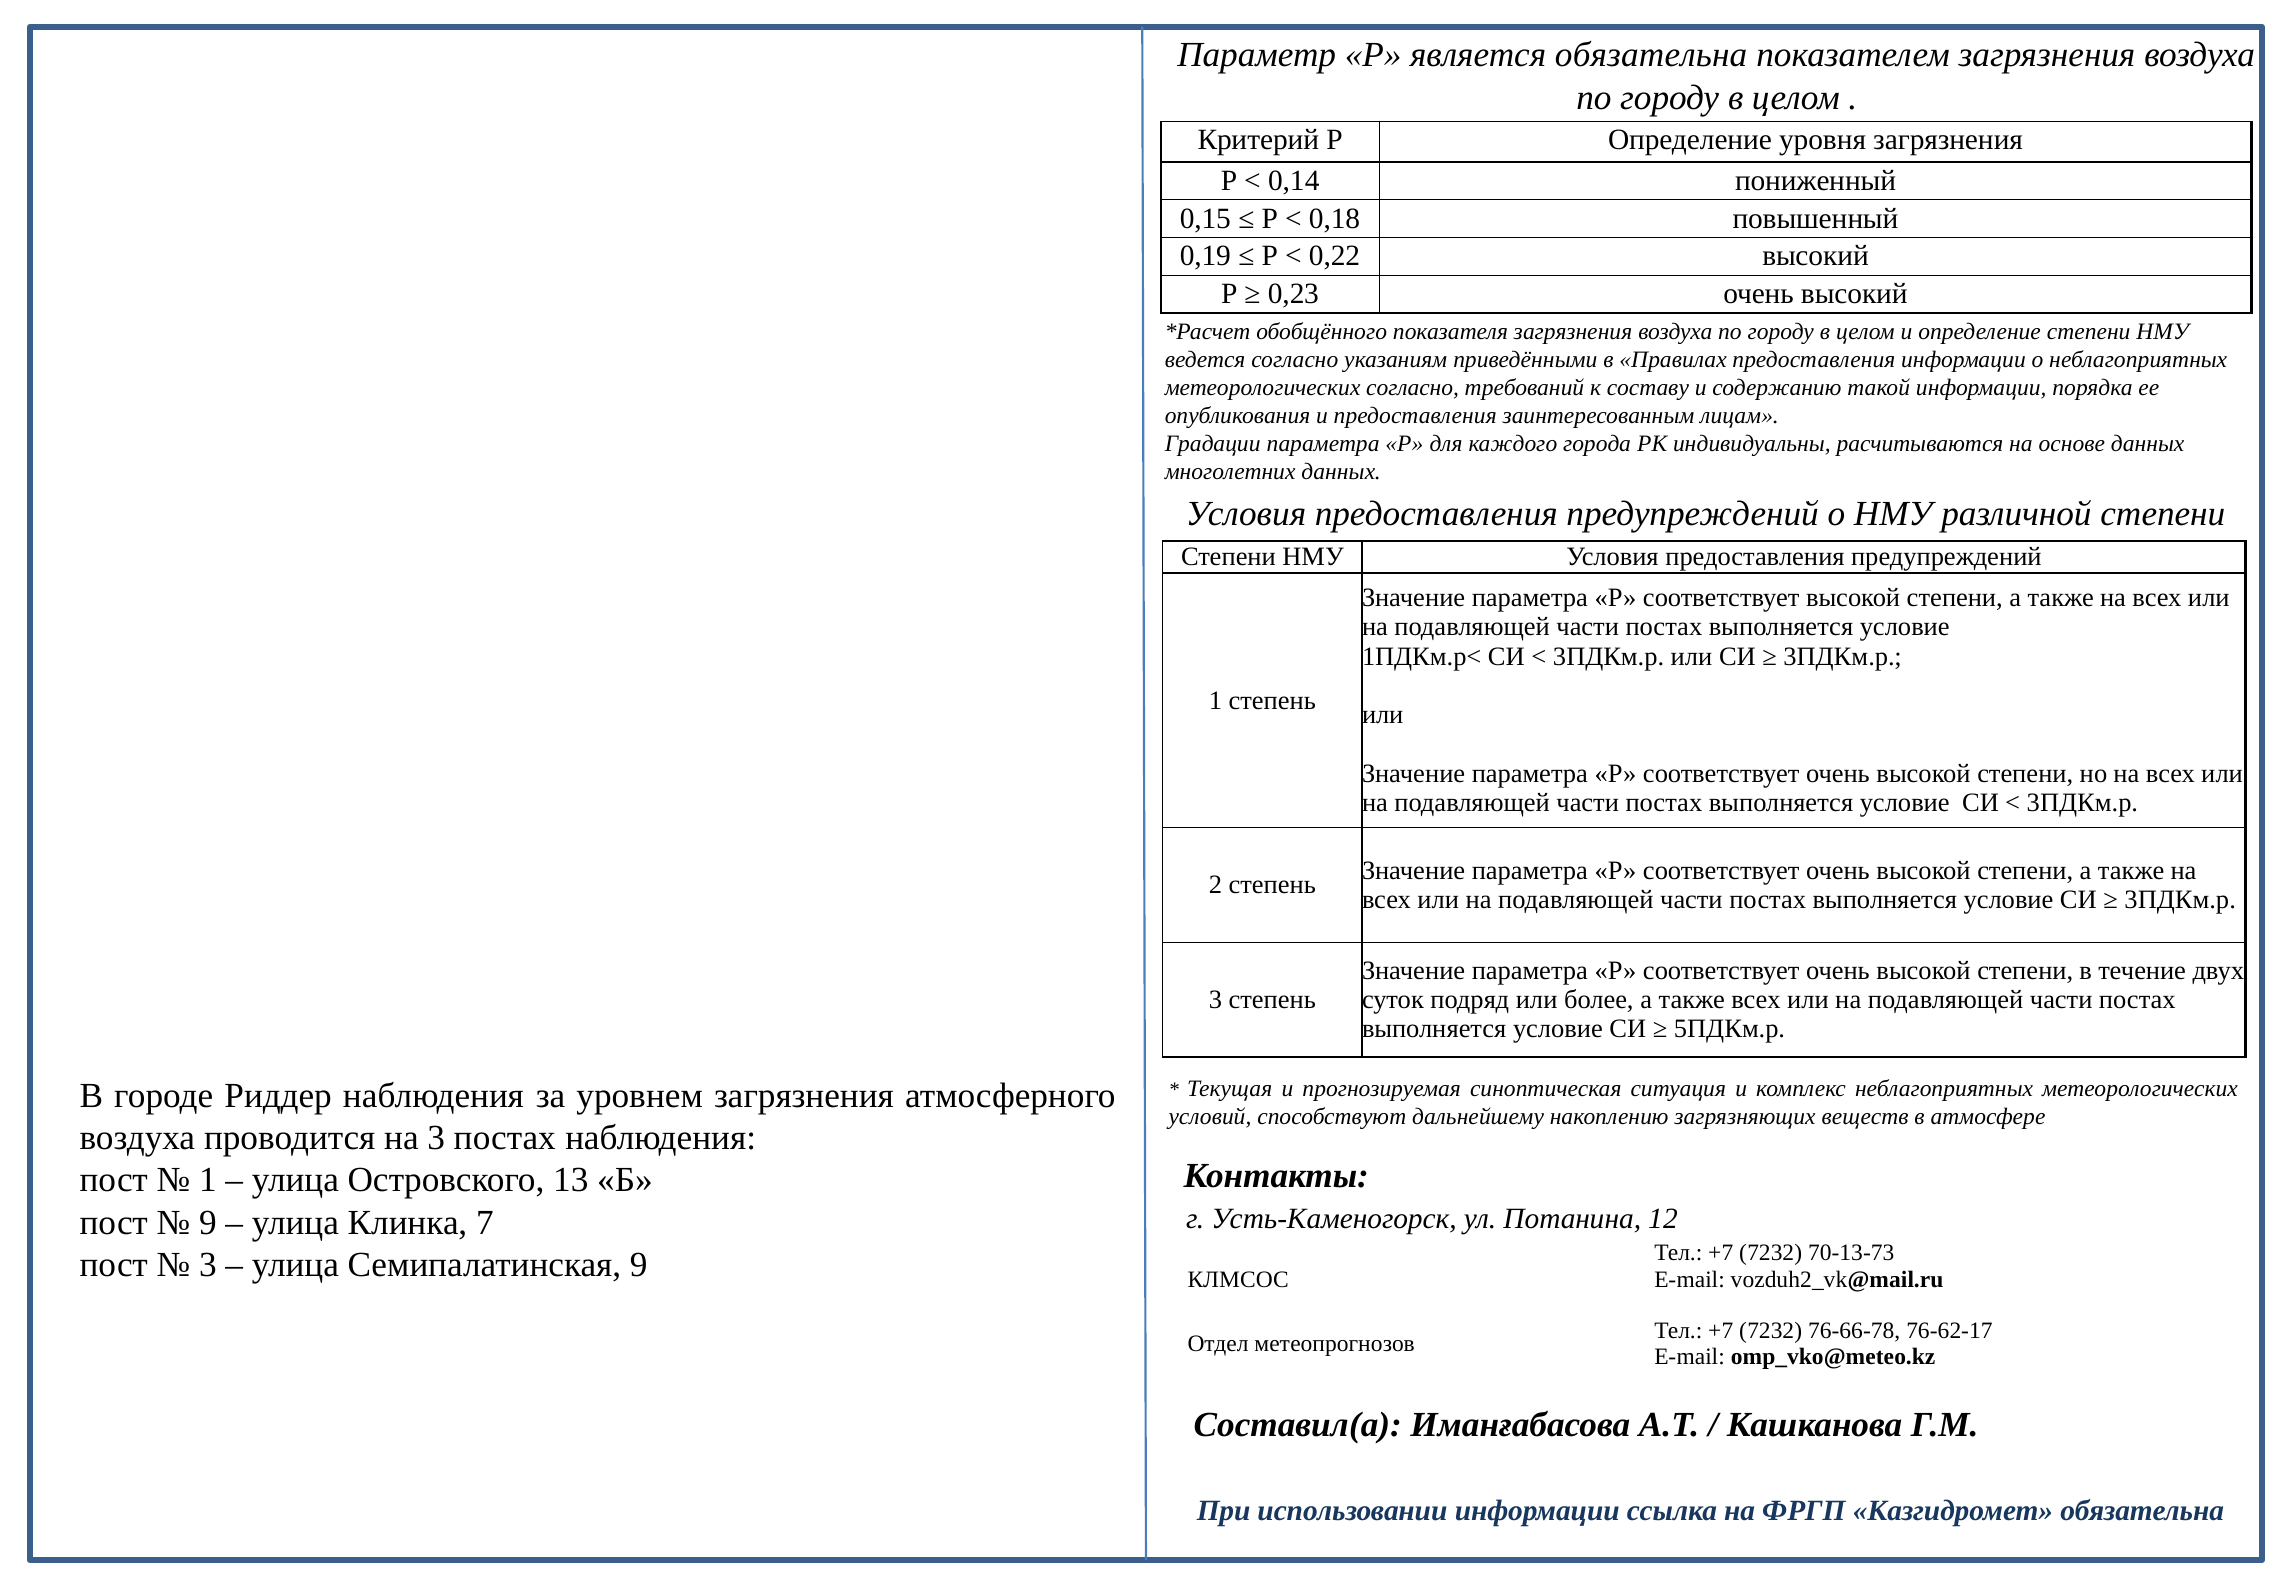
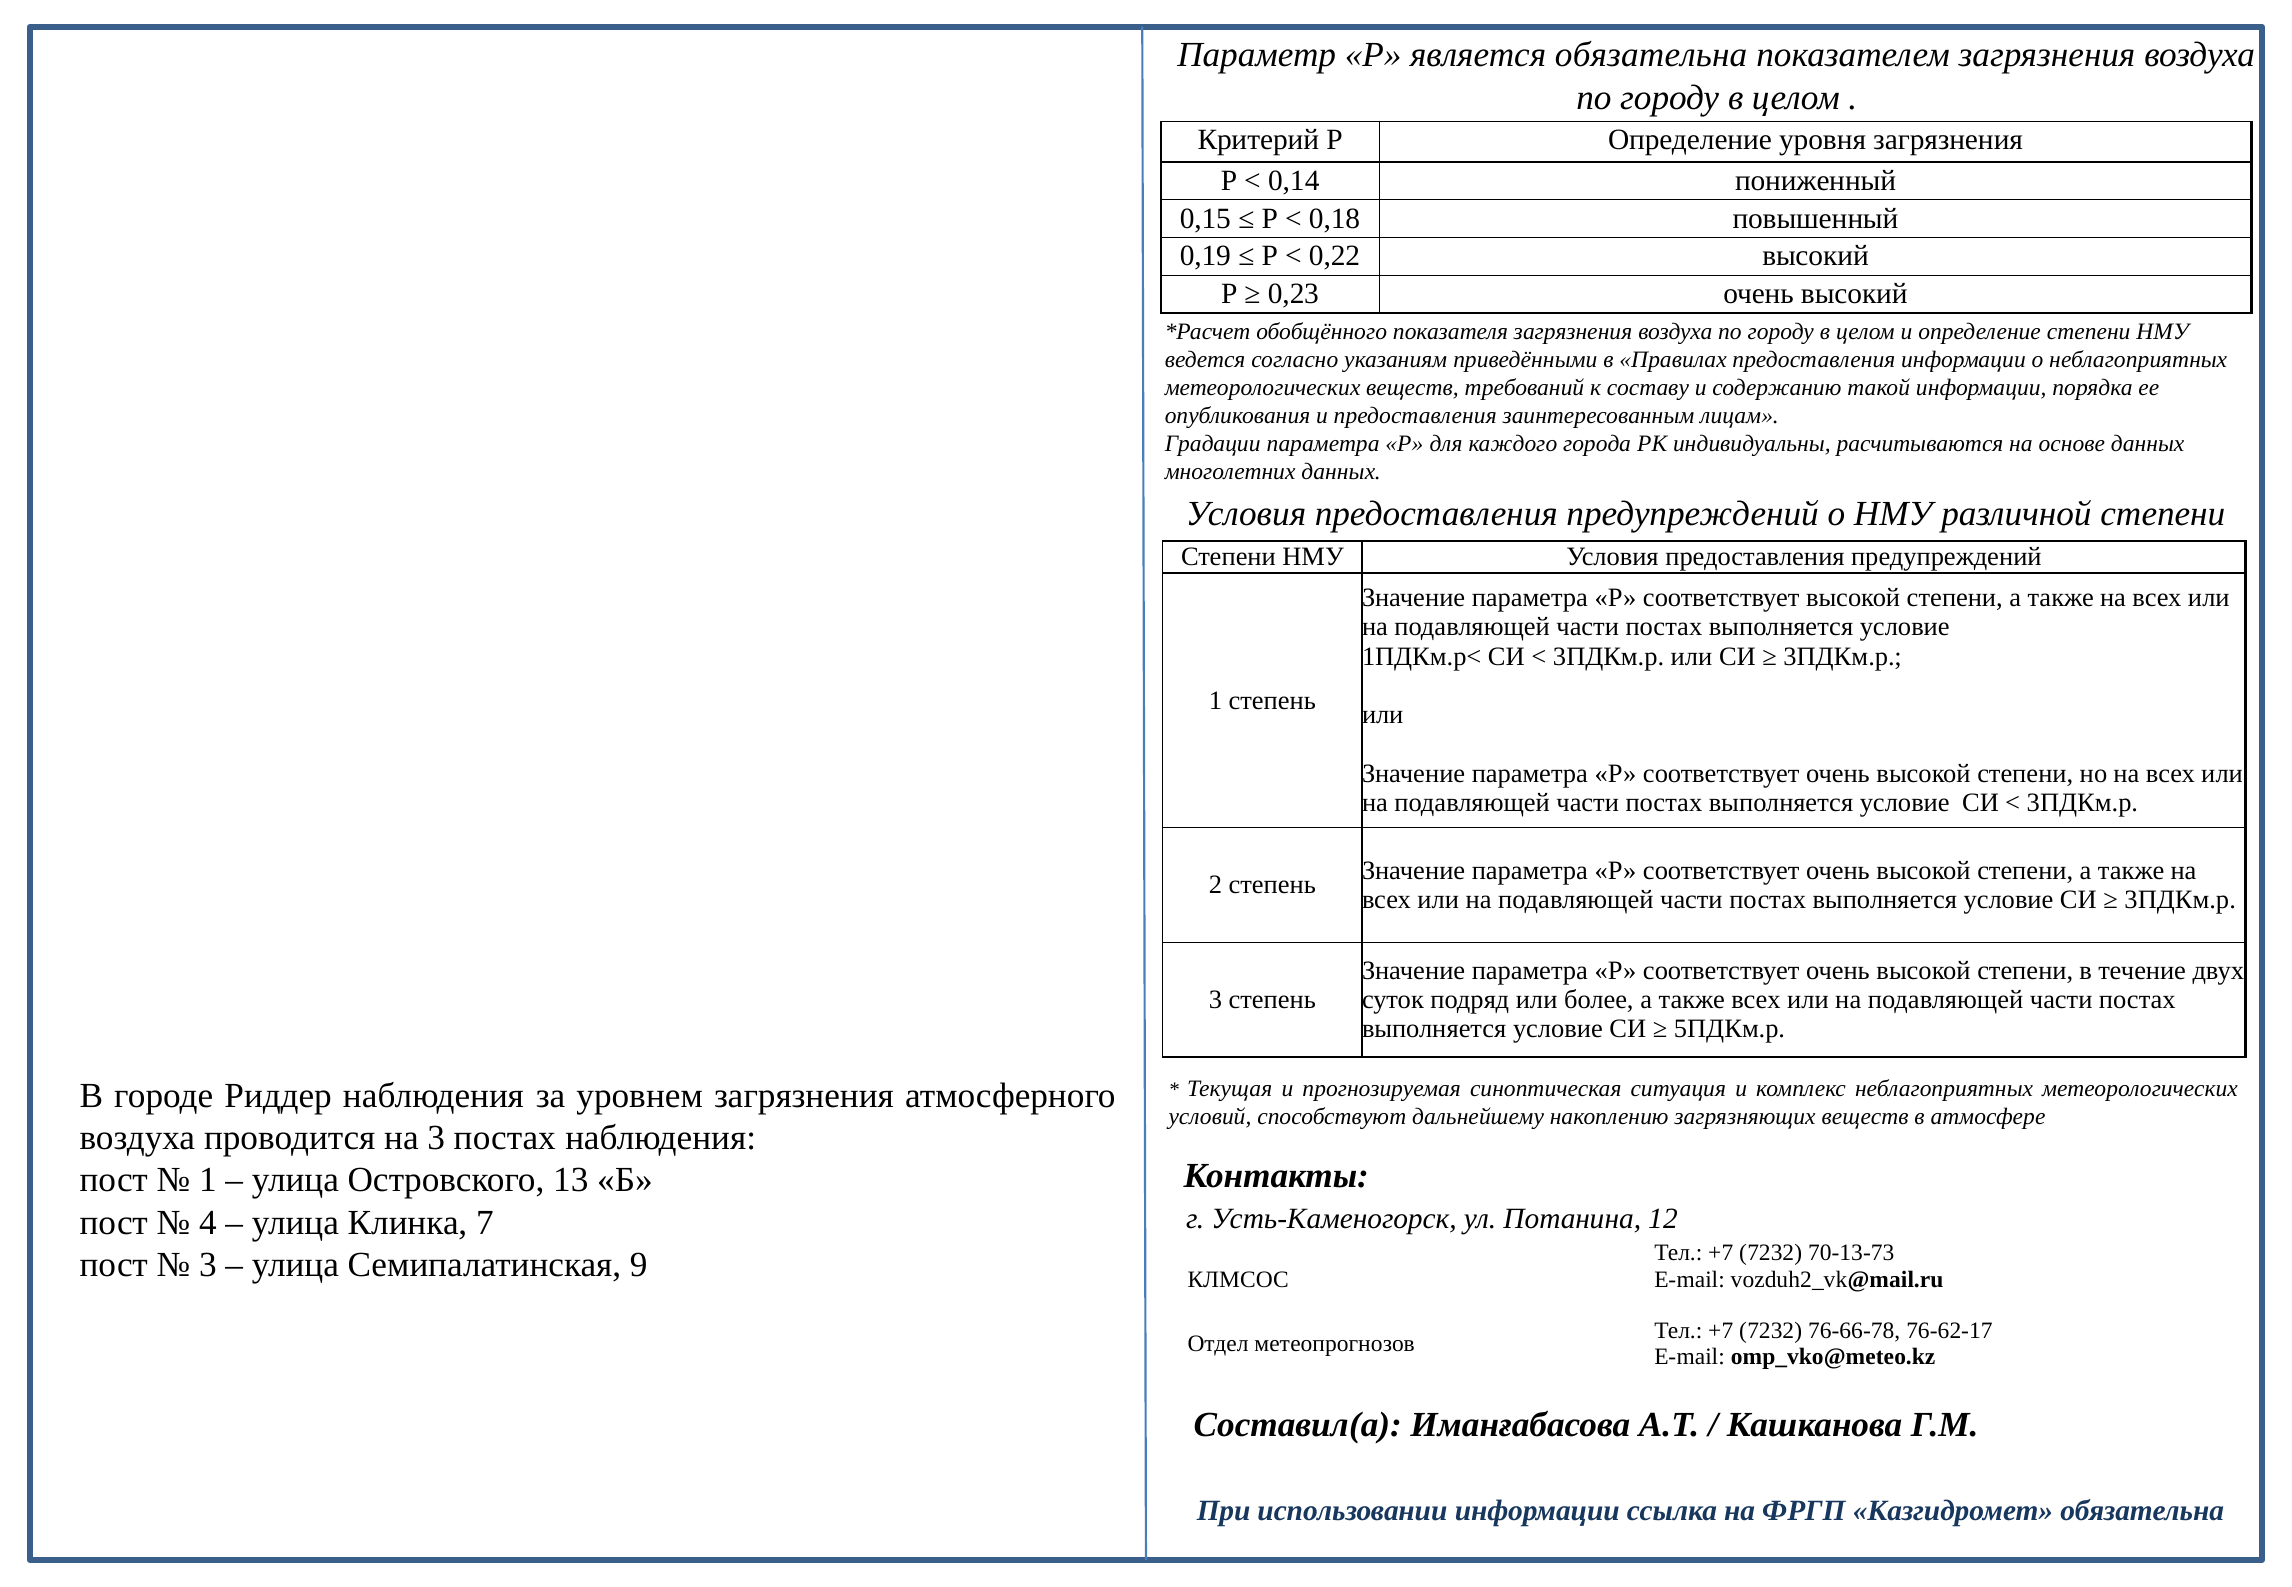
метеорологических согласно: согласно -> веществ (1413, 388)
9: 9 -> 4 (208, 1222)
